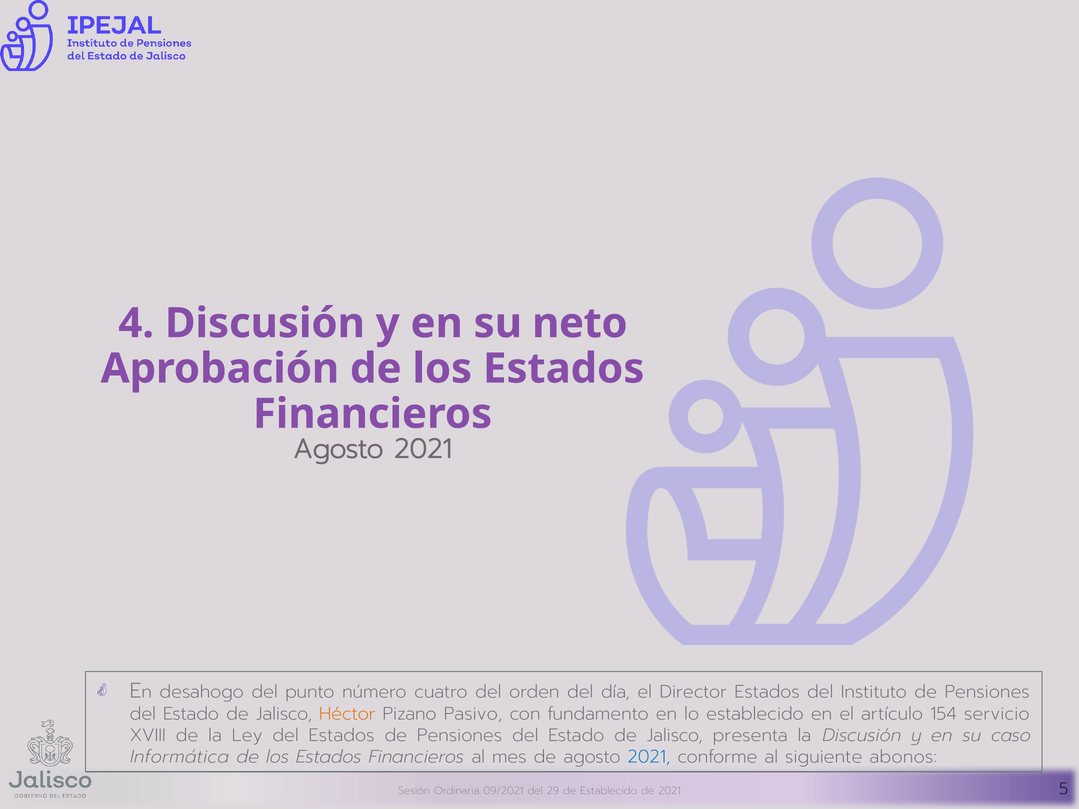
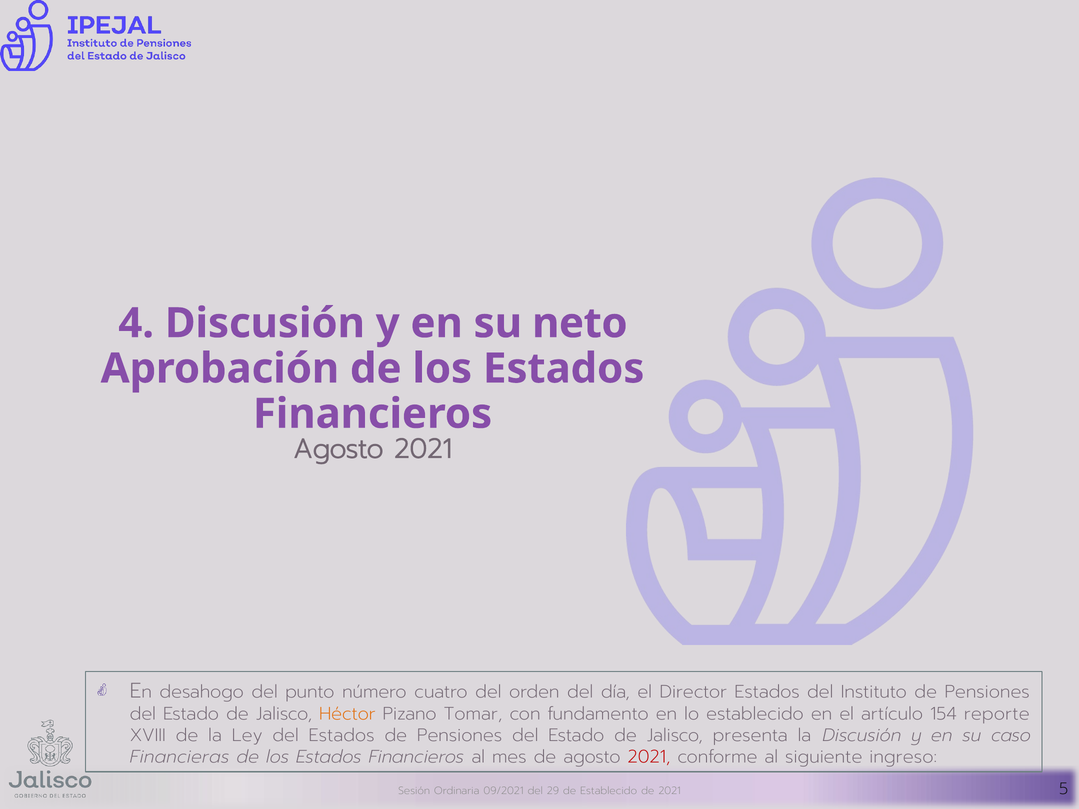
Pasivo: Pasivo -> Tomar (473, 714)
servicio: servicio -> reporte (997, 714)
Informática: Informática -> Financieras (180, 757)
2021 colour: blue -> red (649, 757)
abonos: abonos -> ingreso (903, 757)
